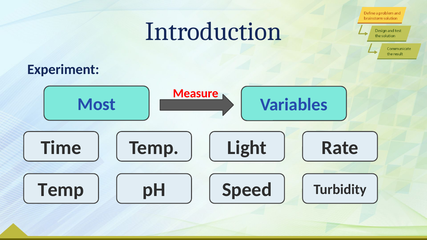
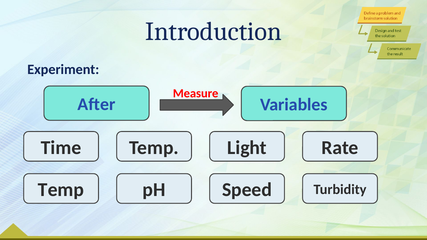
Most: Most -> After (96, 104)
